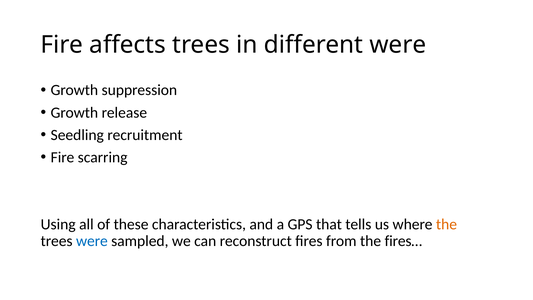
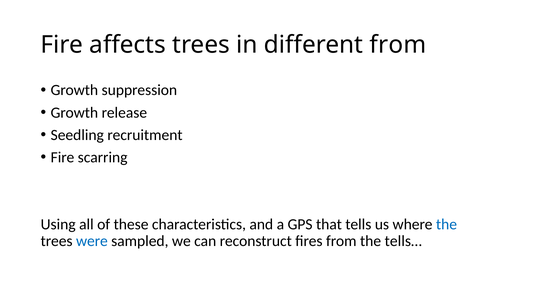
different were: were -> from (398, 45)
the colour: orange -> blue (447, 224)
fires…: fires… -> tells… (403, 241)
